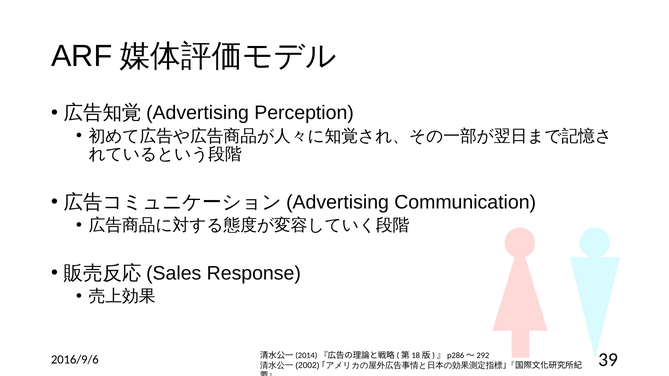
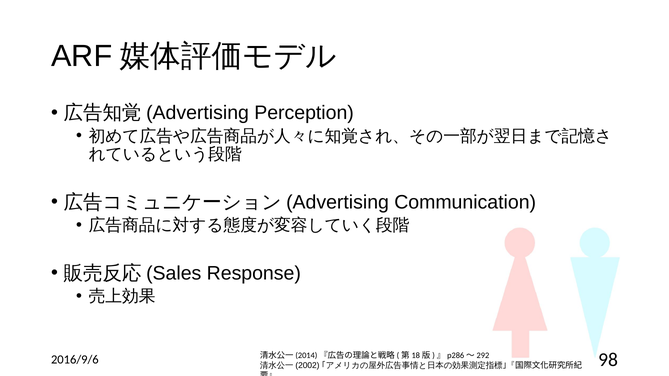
39: 39 -> 98 (608, 360)
